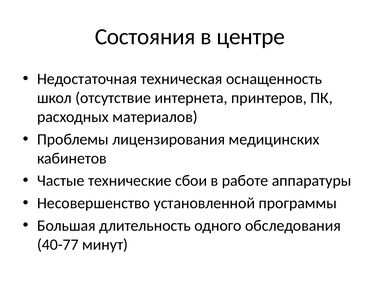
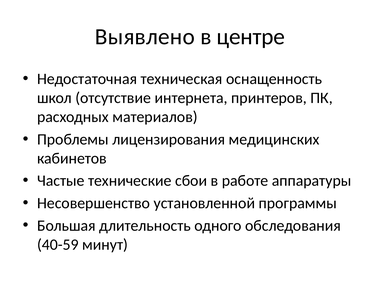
Состояния: Состояния -> Выявлено (145, 37)
40-77: 40-77 -> 40-59 (58, 245)
